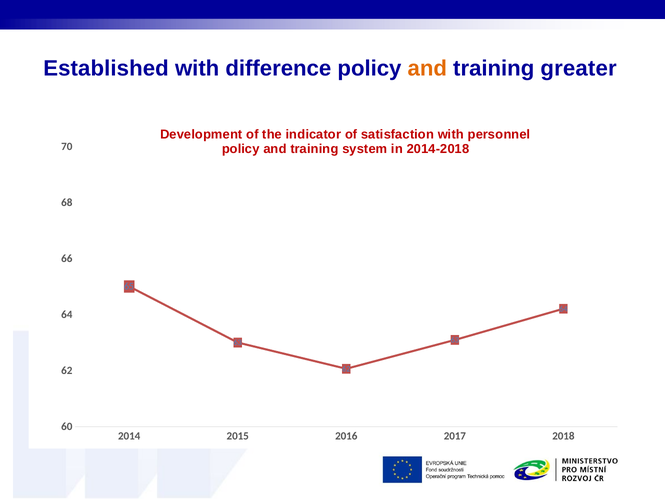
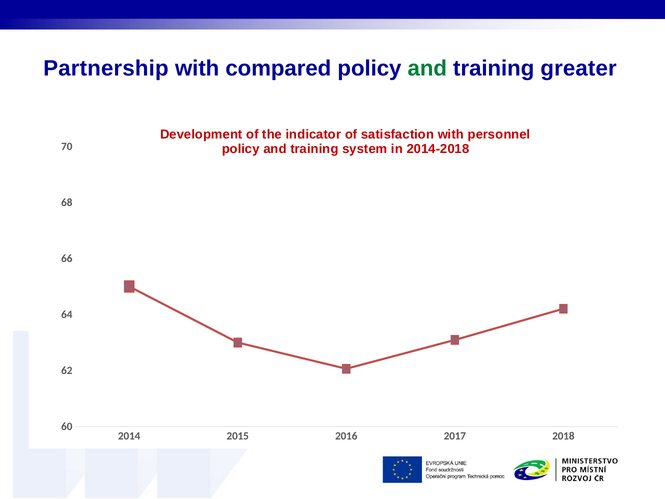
Established: Established -> Partnership (106, 69)
difference: difference -> compared (278, 69)
and colour: orange -> green (427, 69)
